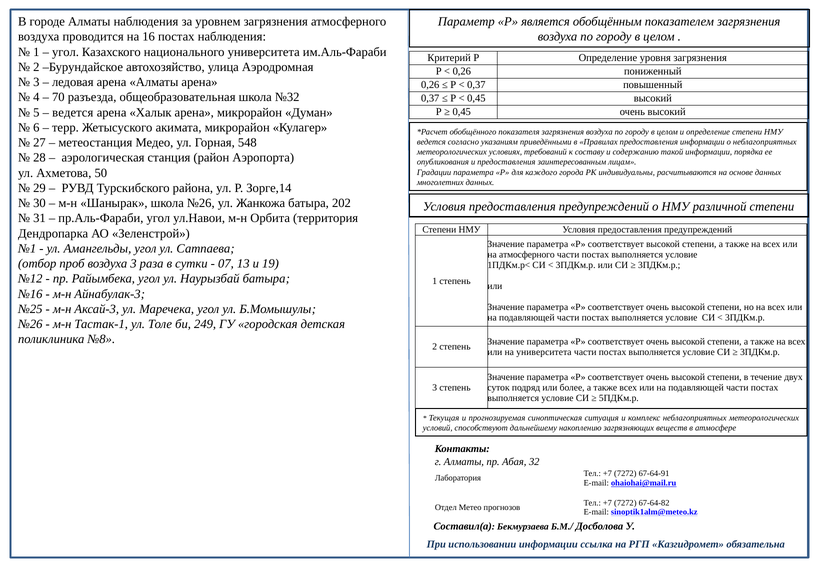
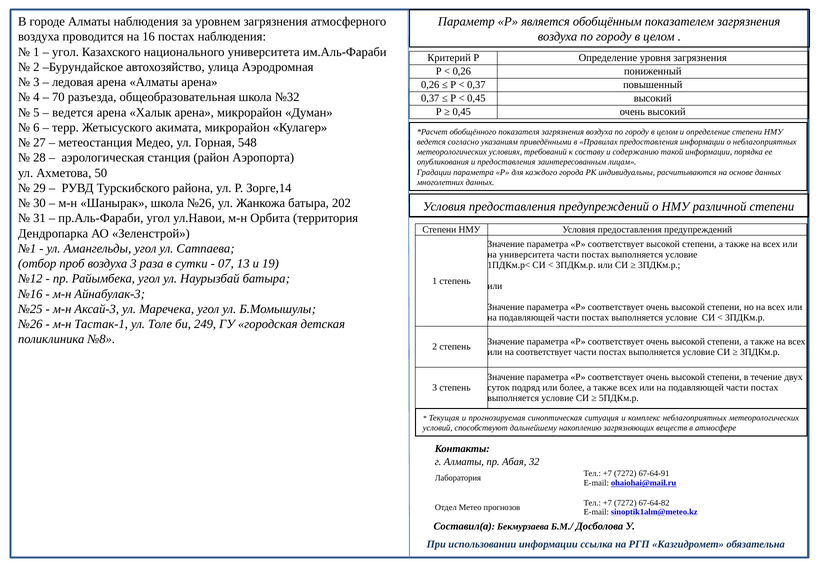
на атмосферного: атмосферного -> университета (527, 255)
на университета: университета -> соответствует (544, 352)
